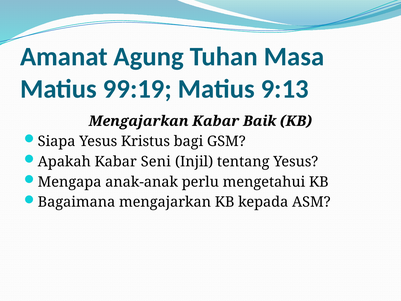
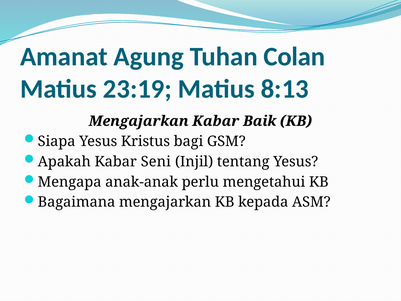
Masa: Masa -> Colan (294, 57)
99:19: 99:19 -> 23:19 (137, 89)
9:13: 9:13 -> 8:13 (285, 89)
